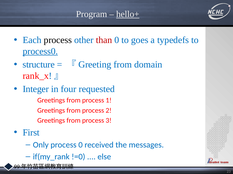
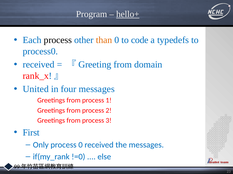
than colour: red -> orange (104, 40)
goes: goes -> code (140, 40)
process0 underline: present -> none (40, 51)
structure: structure -> received (39, 65)
Integer: Integer -> United (36, 89)
four requested: requested -> messages (97, 89)
